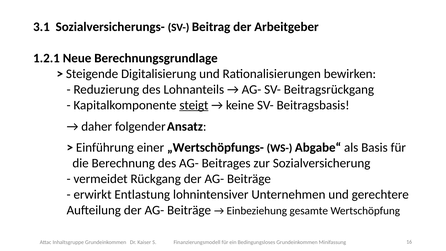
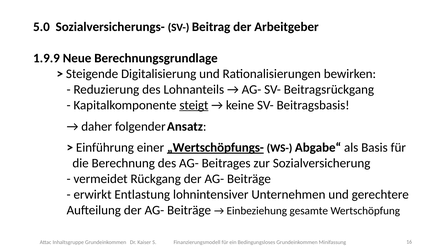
3.1: 3.1 -> 5.0 (41, 27)
1.2.1: 1.2.1 -> 1.9.9 (46, 58)
„Wertschöpfungs- underline: none -> present (215, 148)
